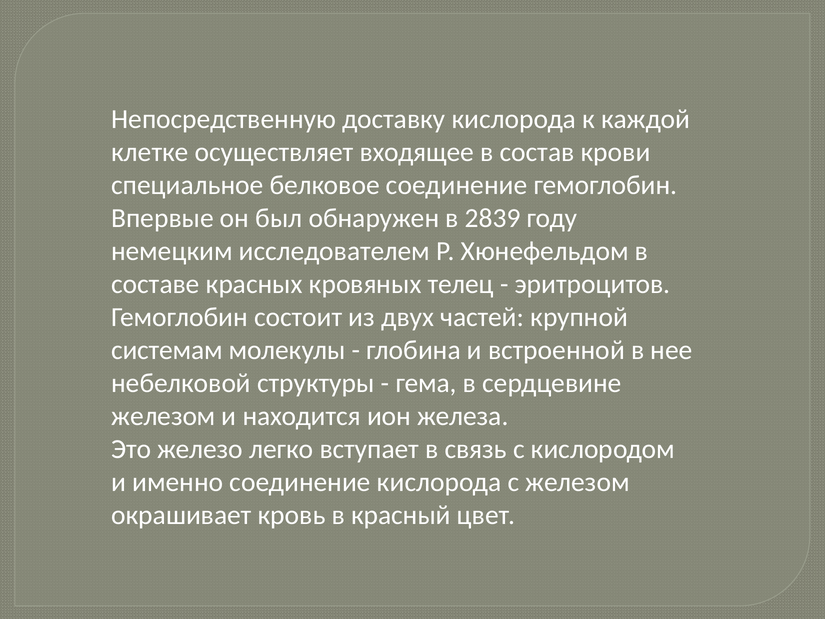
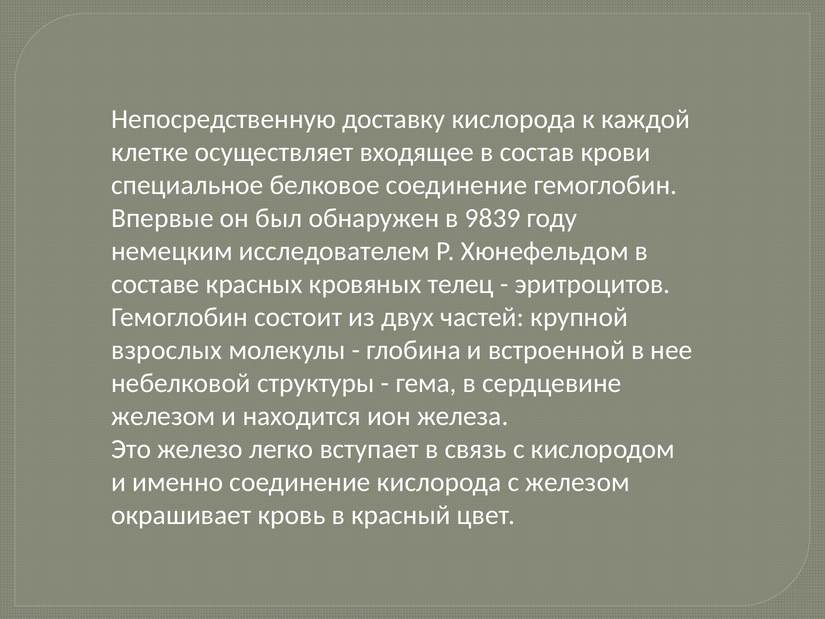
2839: 2839 -> 9839 (493, 218)
системам: системам -> взрослых (167, 350)
